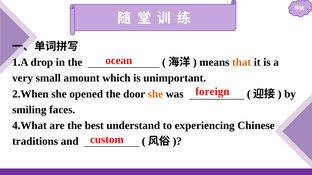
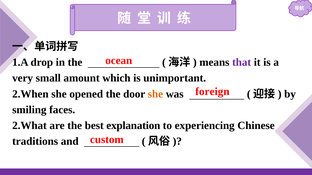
that colour: orange -> purple (242, 62)
4.What: 4.What -> 2.What (30, 126)
understand: understand -> explanation (133, 126)
